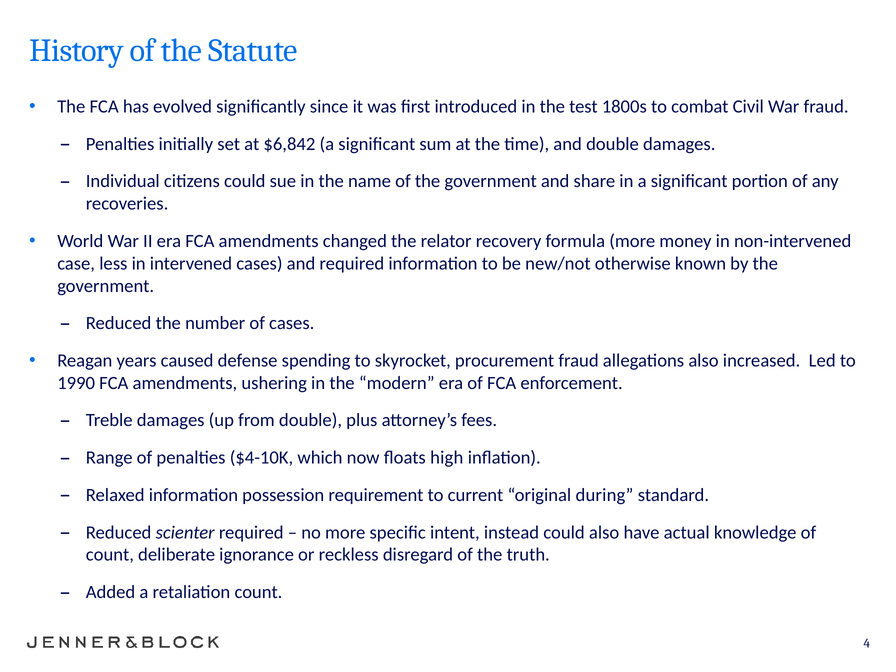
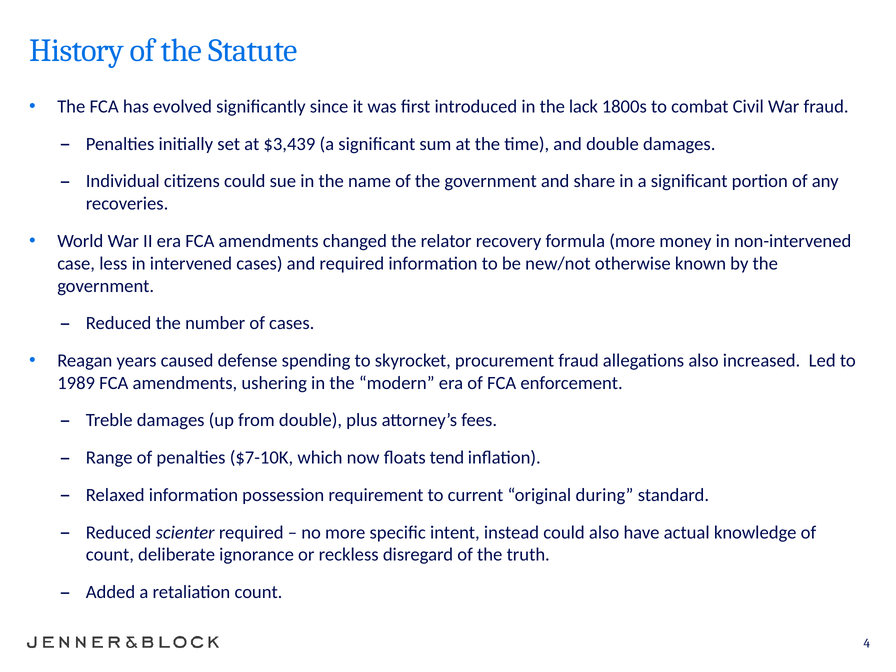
test: test -> lack (583, 107)
$6,842: $6,842 -> $3,439 (289, 144)
1990: 1990 -> 1989 (76, 383)
$4-10K: $4-10K -> $7-10K (261, 458)
high: high -> tend (447, 458)
